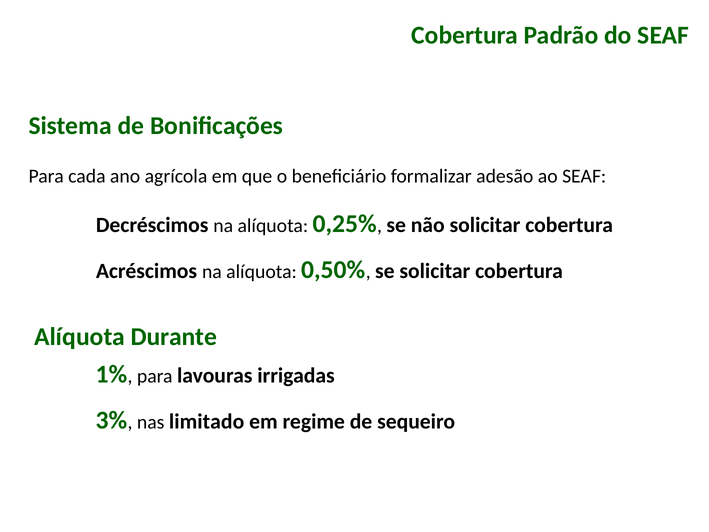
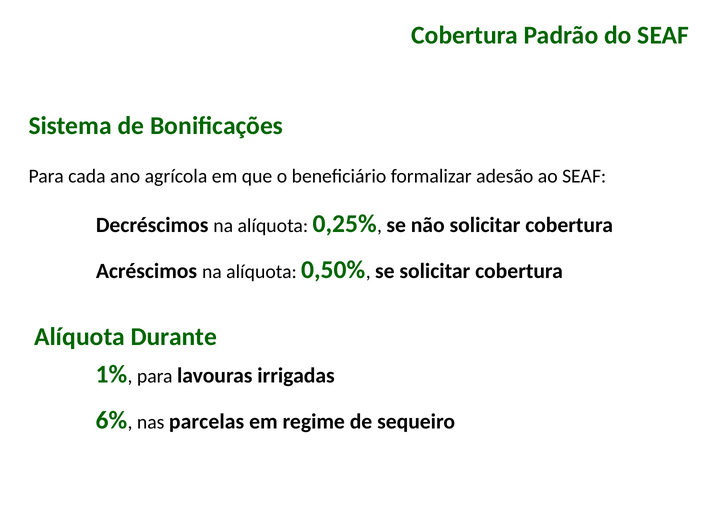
3%: 3% -> 6% (112, 420)
limitado: limitado -> parcelas (207, 421)
